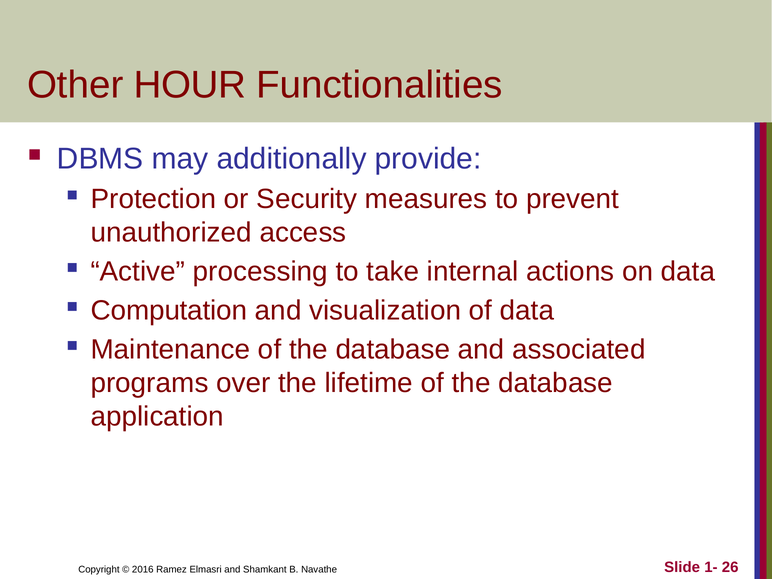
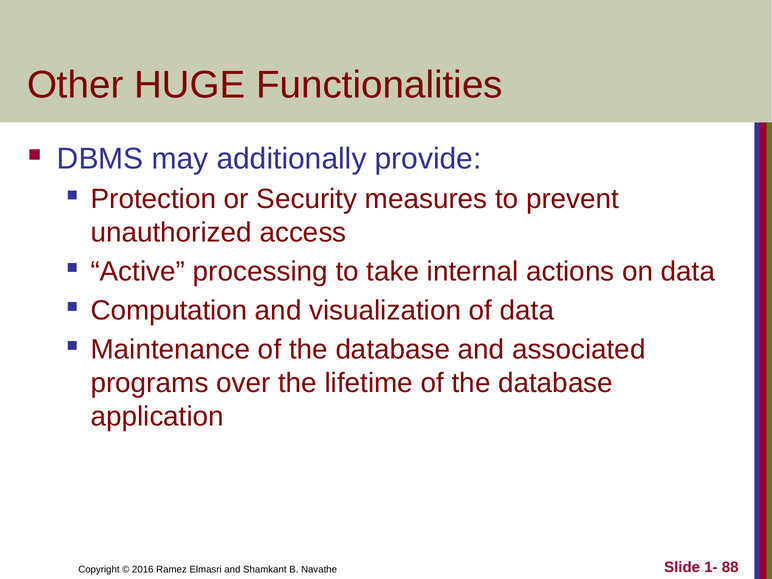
HOUR: HOUR -> HUGE (190, 85)
26: 26 -> 88 (730, 567)
